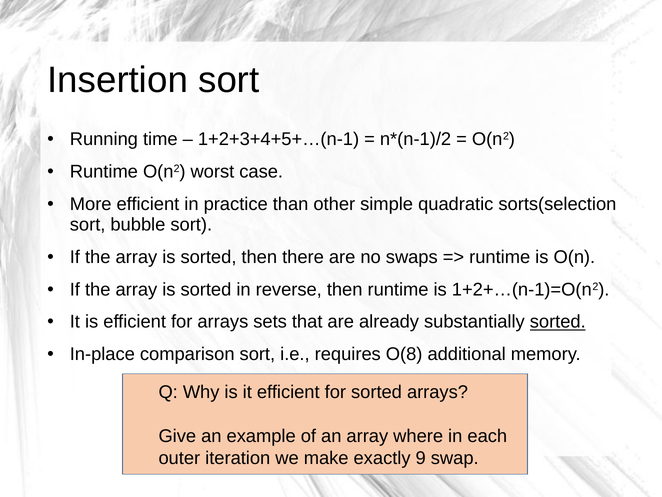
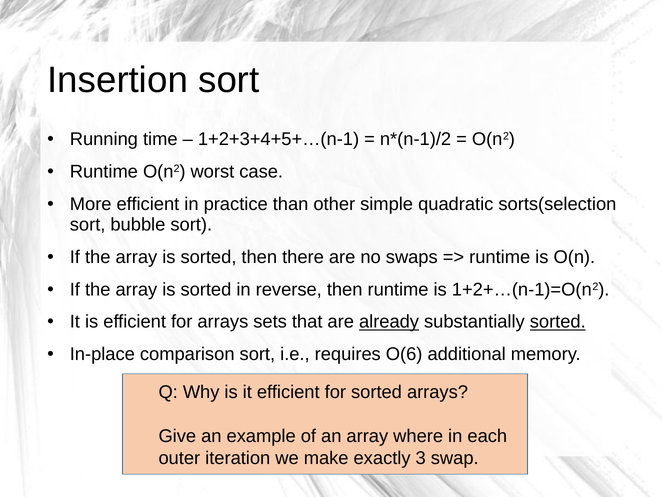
already underline: none -> present (389, 322)
O(8: O(8 -> O(6 (404, 354)
9: 9 -> 3 (421, 458)
